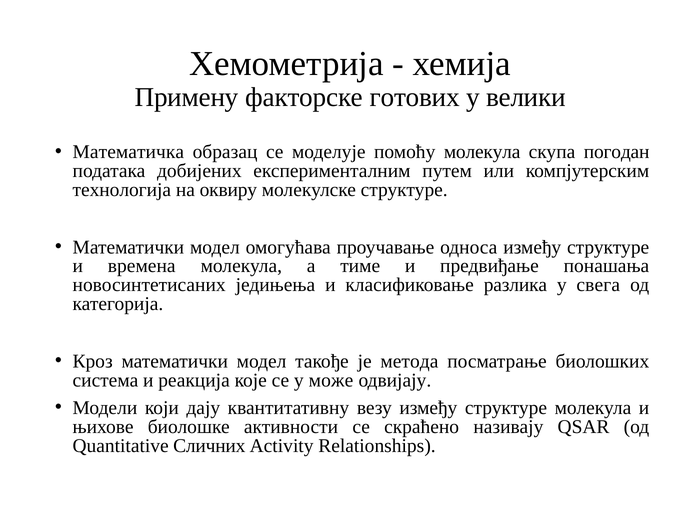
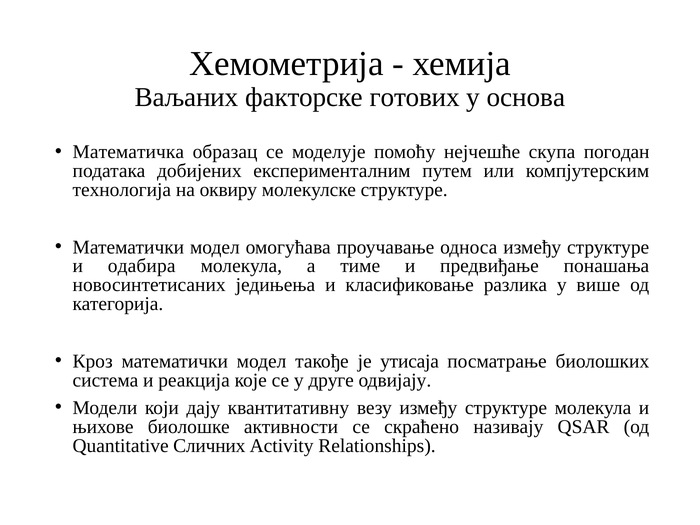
Примену: Примену -> Ваљаних (187, 97)
велики: велики -> основа (526, 97)
помоћу молекула: молекула -> нејчешће (482, 152)
времена: времена -> одабира (142, 266)
свега: свега -> више (598, 285)
метода: метода -> утисаја (410, 361)
може: може -> друге (331, 380)
